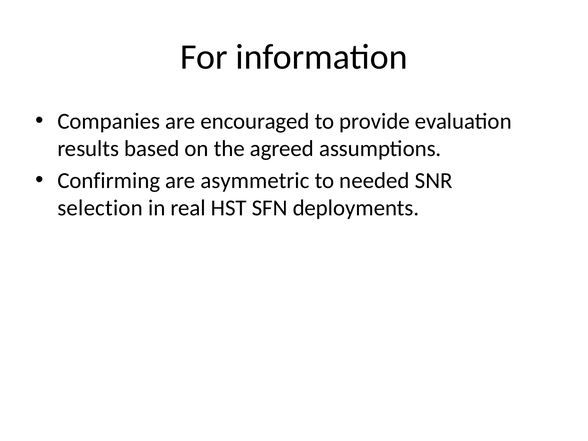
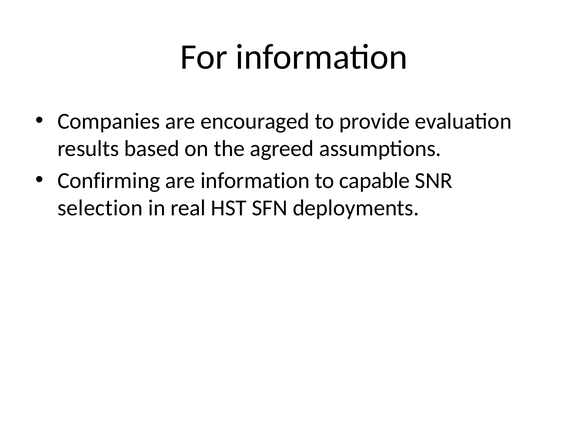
are asymmetric: asymmetric -> information (255, 181)
needed: needed -> capable (375, 181)
